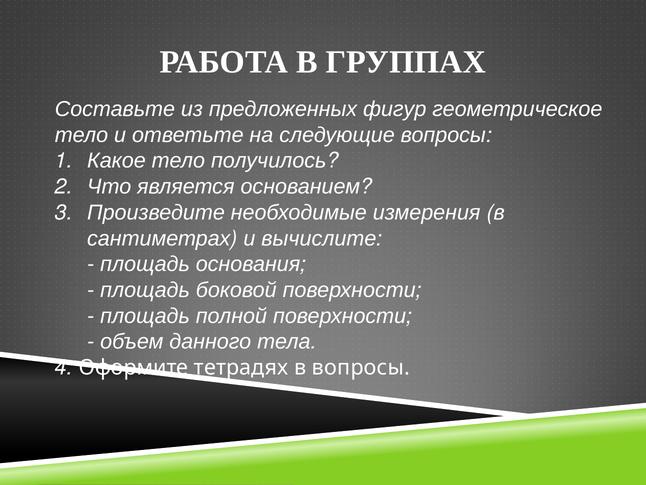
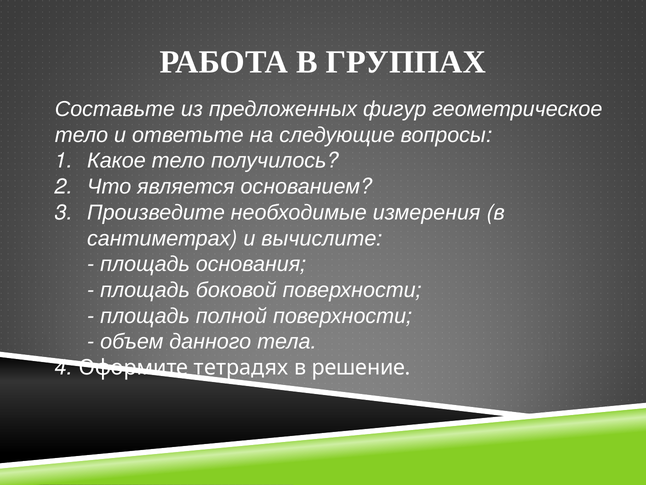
в вопросы: вопросы -> решение (361, 367)
